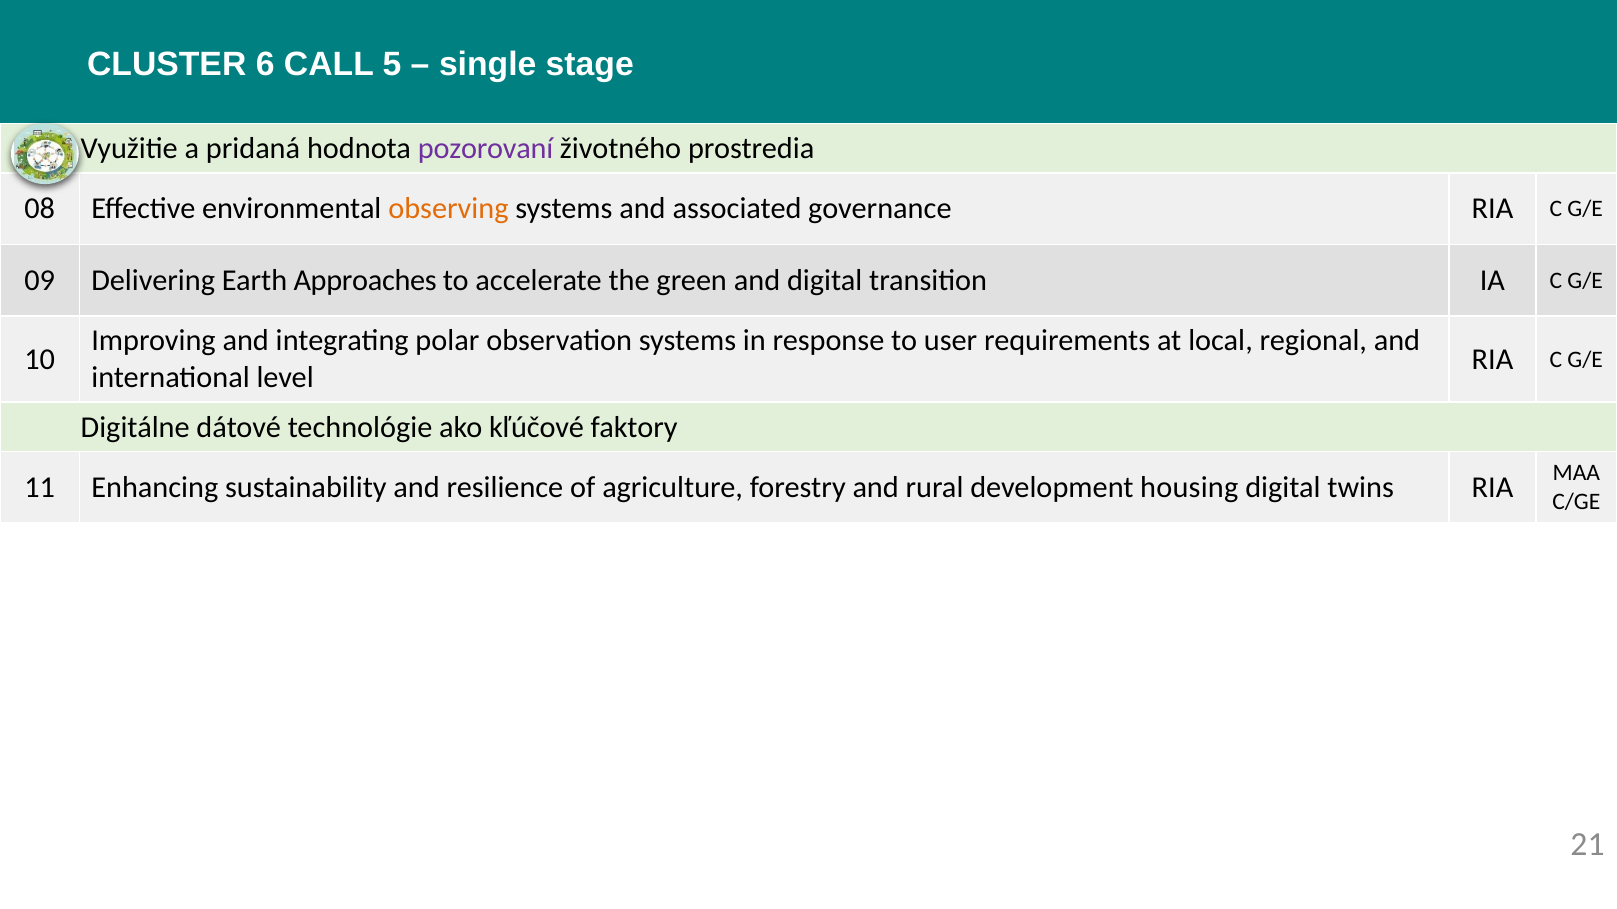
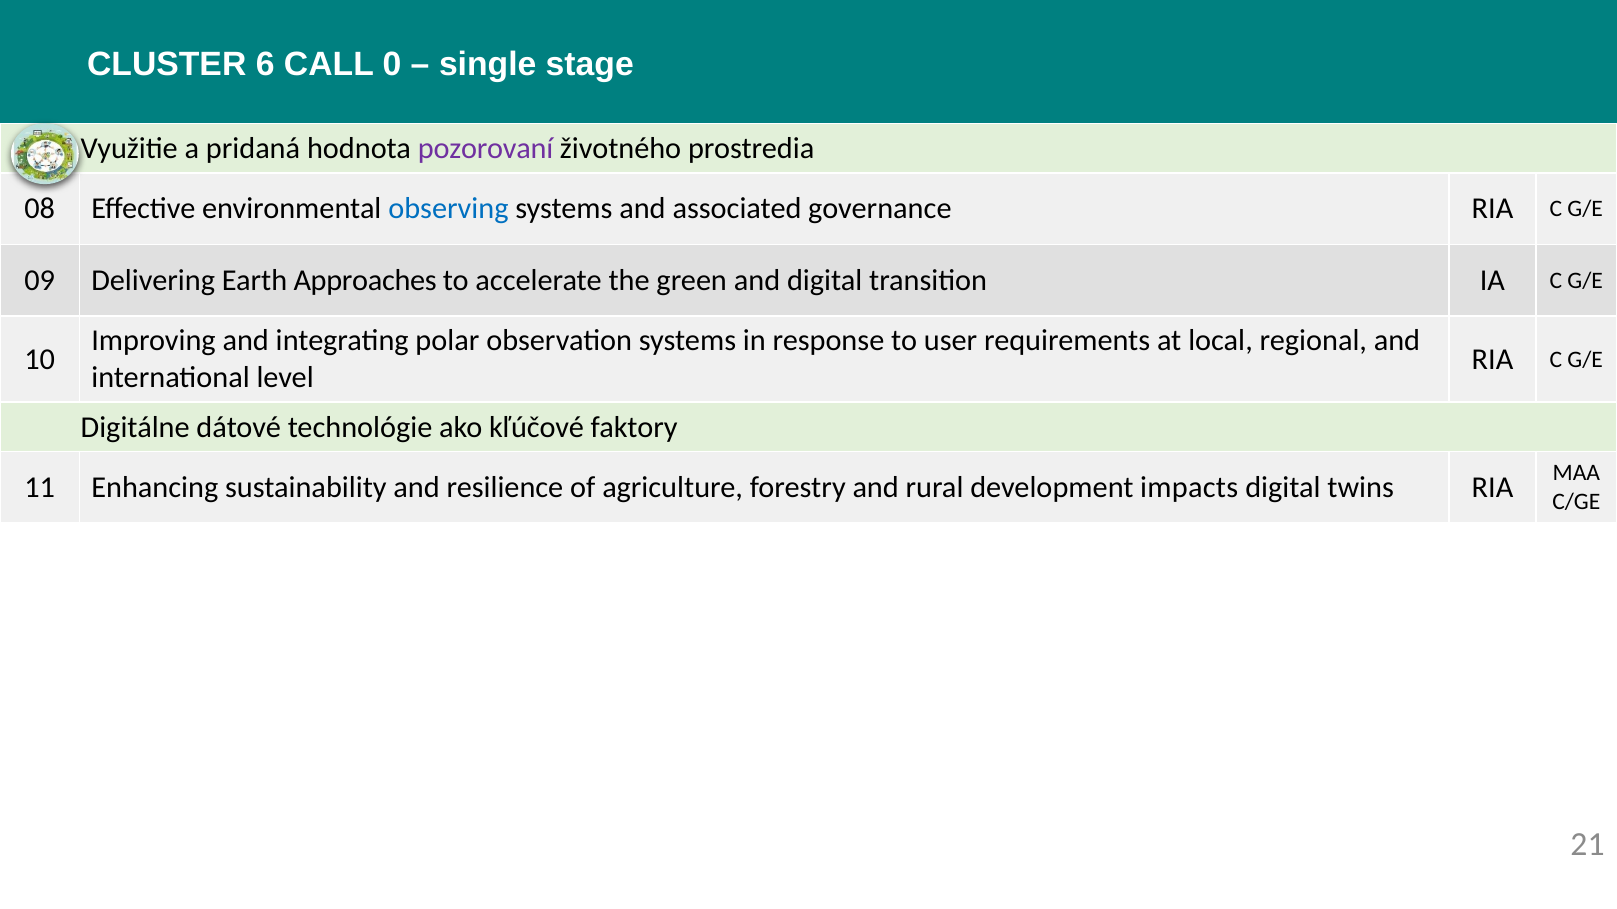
5: 5 -> 0 (392, 65)
observing colour: orange -> blue (448, 209)
housing: housing -> impacts (1189, 488)
